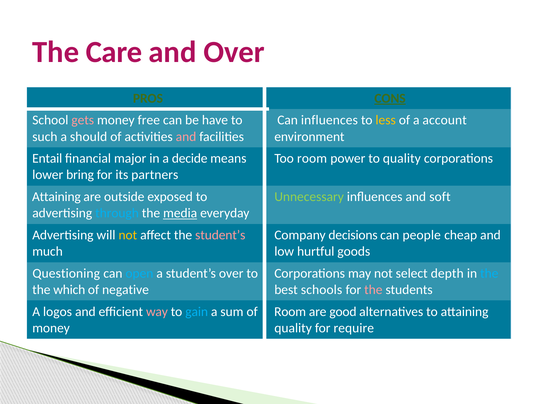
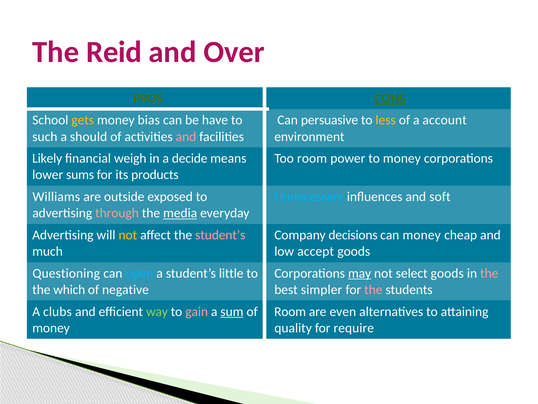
Care: Care -> Reid (114, 52)
gets colour: pink -> yellow (83, 120)
free: free -> bias (149, 120)
Can influences: influences -> persuasive (330, 120)
Entail: Entail -> Likely (47, 158)
major: major -> weigh (130, 158)
to quality: quality -> money (402, 158)
bring: bring -> sums (80, 175)
partners: partners -> products (155, 175)
Attaining: Attaining -> Williams (56, 196)
Unnecessary colour: light green -> light blue (309, 196)
through colour: light blue -> pink (117, 213)
can people: people -> money (422, 235)
hurtful: hurtful -> accept (316, 251)
student’s over: over -> little (231, 273)
may underline: none -> present (360, 273)
select depth: depth -> goods (447, 273)
the colour: light blue -> pink (489, 273)
schools: schools -> simpler (322, 289)
logos: logos -> clubs (57, 311)
way colour: pink -> light green (157, 311)
gain colour: light blue -> pink (197, 311)
sum underline: none -> present (232, 311)
good: good -> even (343, 311)
